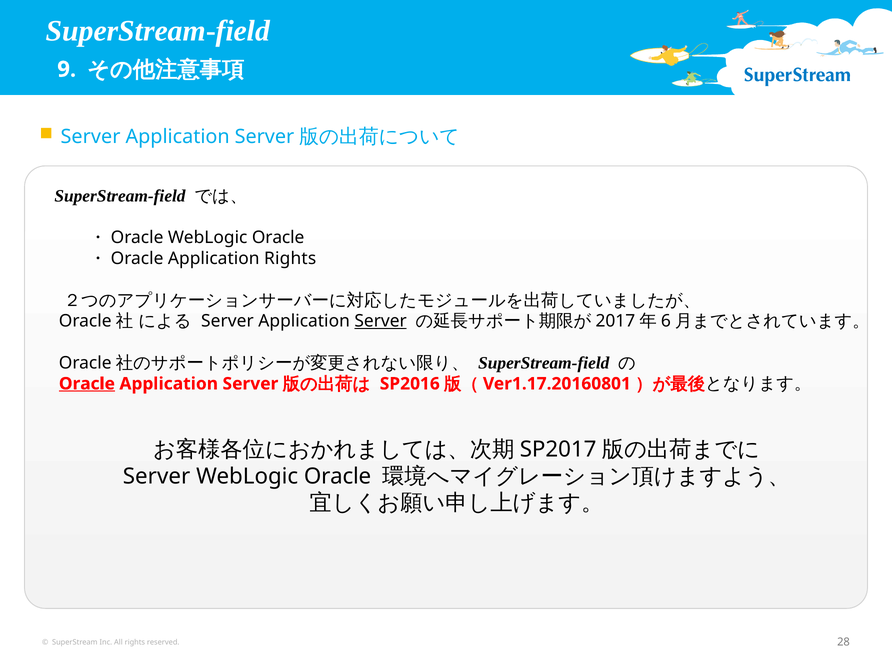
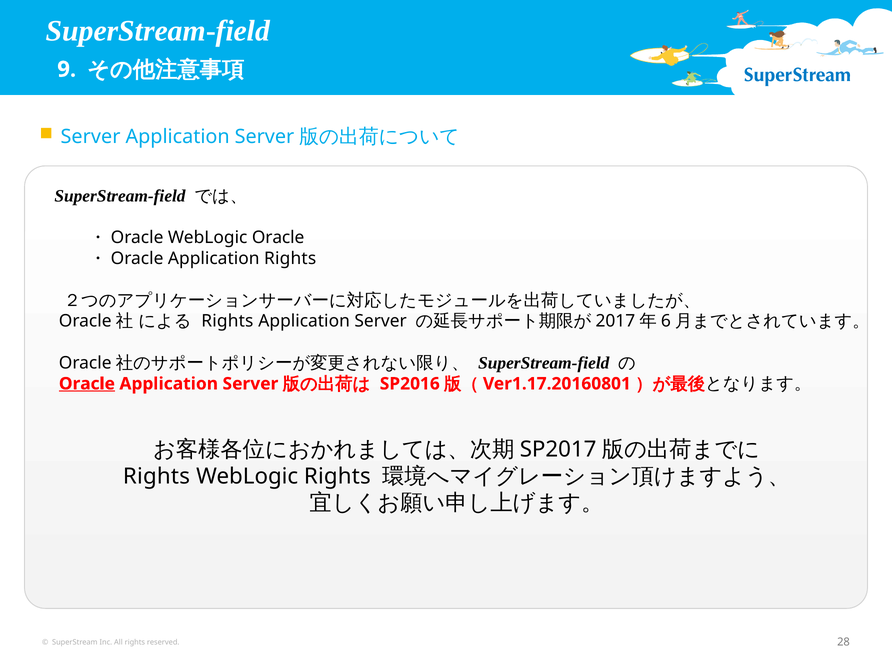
Server: Server -> Rights (227, 321)
Server underline: present -> none (381, 321)
Server: Server -> Rights (156, 476)
Oracle: Oracle -> Rights (337, 476)
